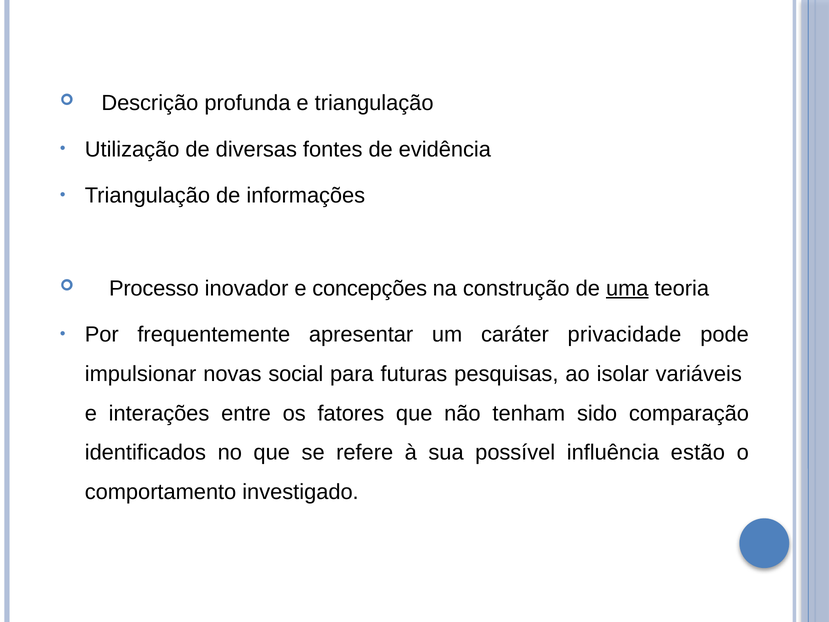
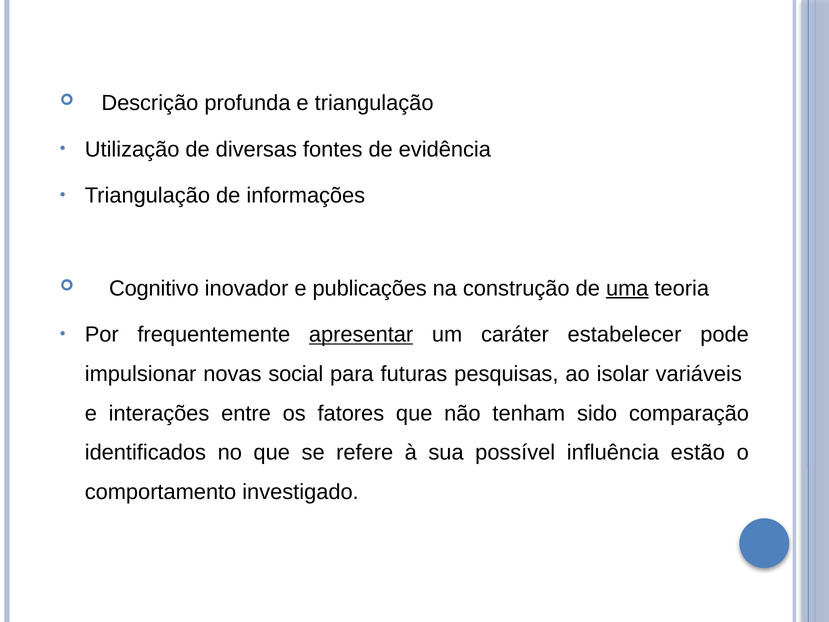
Processo: Processo -> Cognitivo (154, 288)
concepções: concepções -> publicações (370, 288)
apresentar underline: none -> present (361, 335)
privacidade: privacidade -> estabelecer (625, 335)
